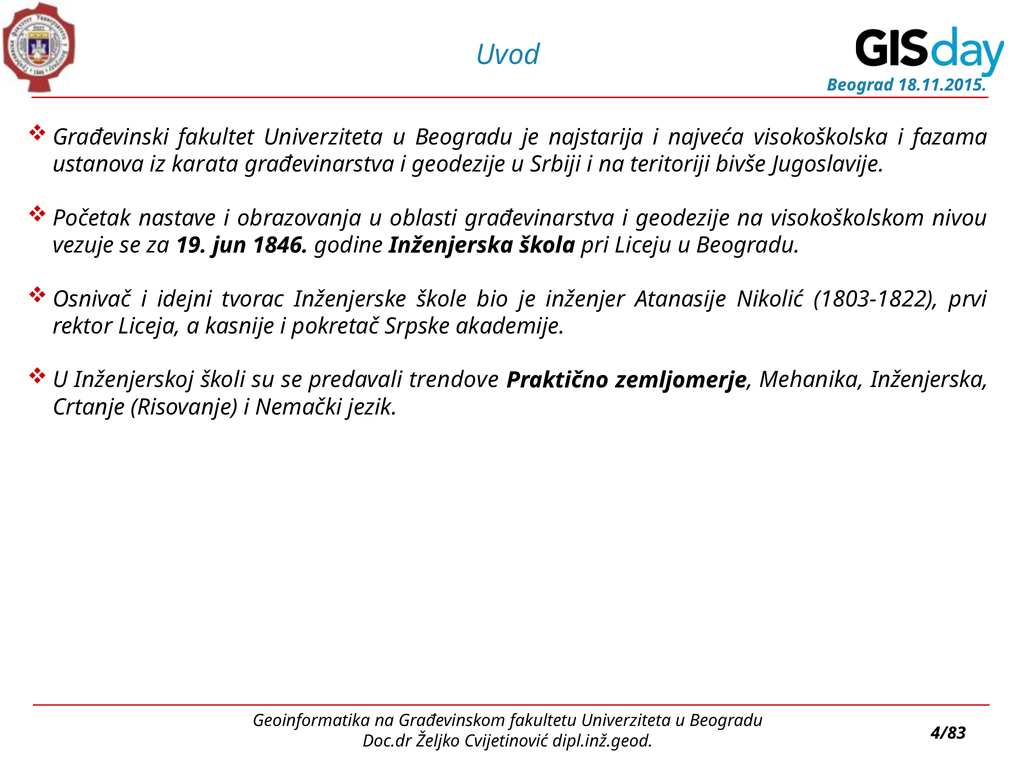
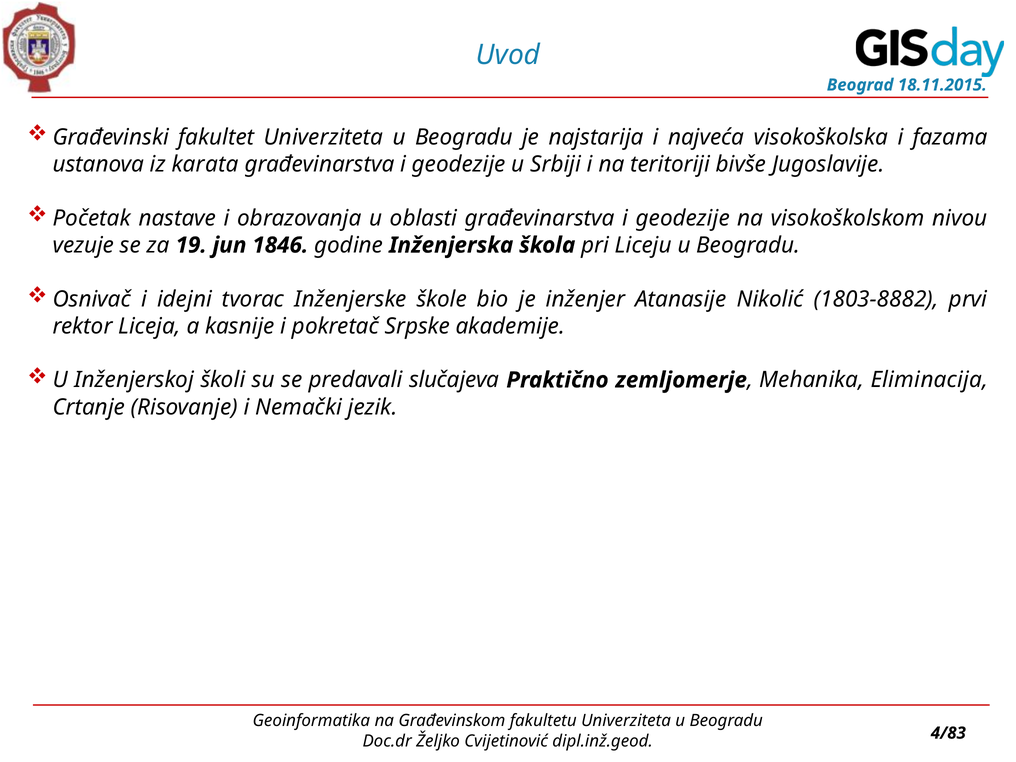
1803-1822: 1803-1822 -> 1803-8882 (876, 299)
trendove: trendove -> slučajeva (454, 380)
Mehanika Inženjerska: Inženjerska -> Eliminacija (929, 380)
